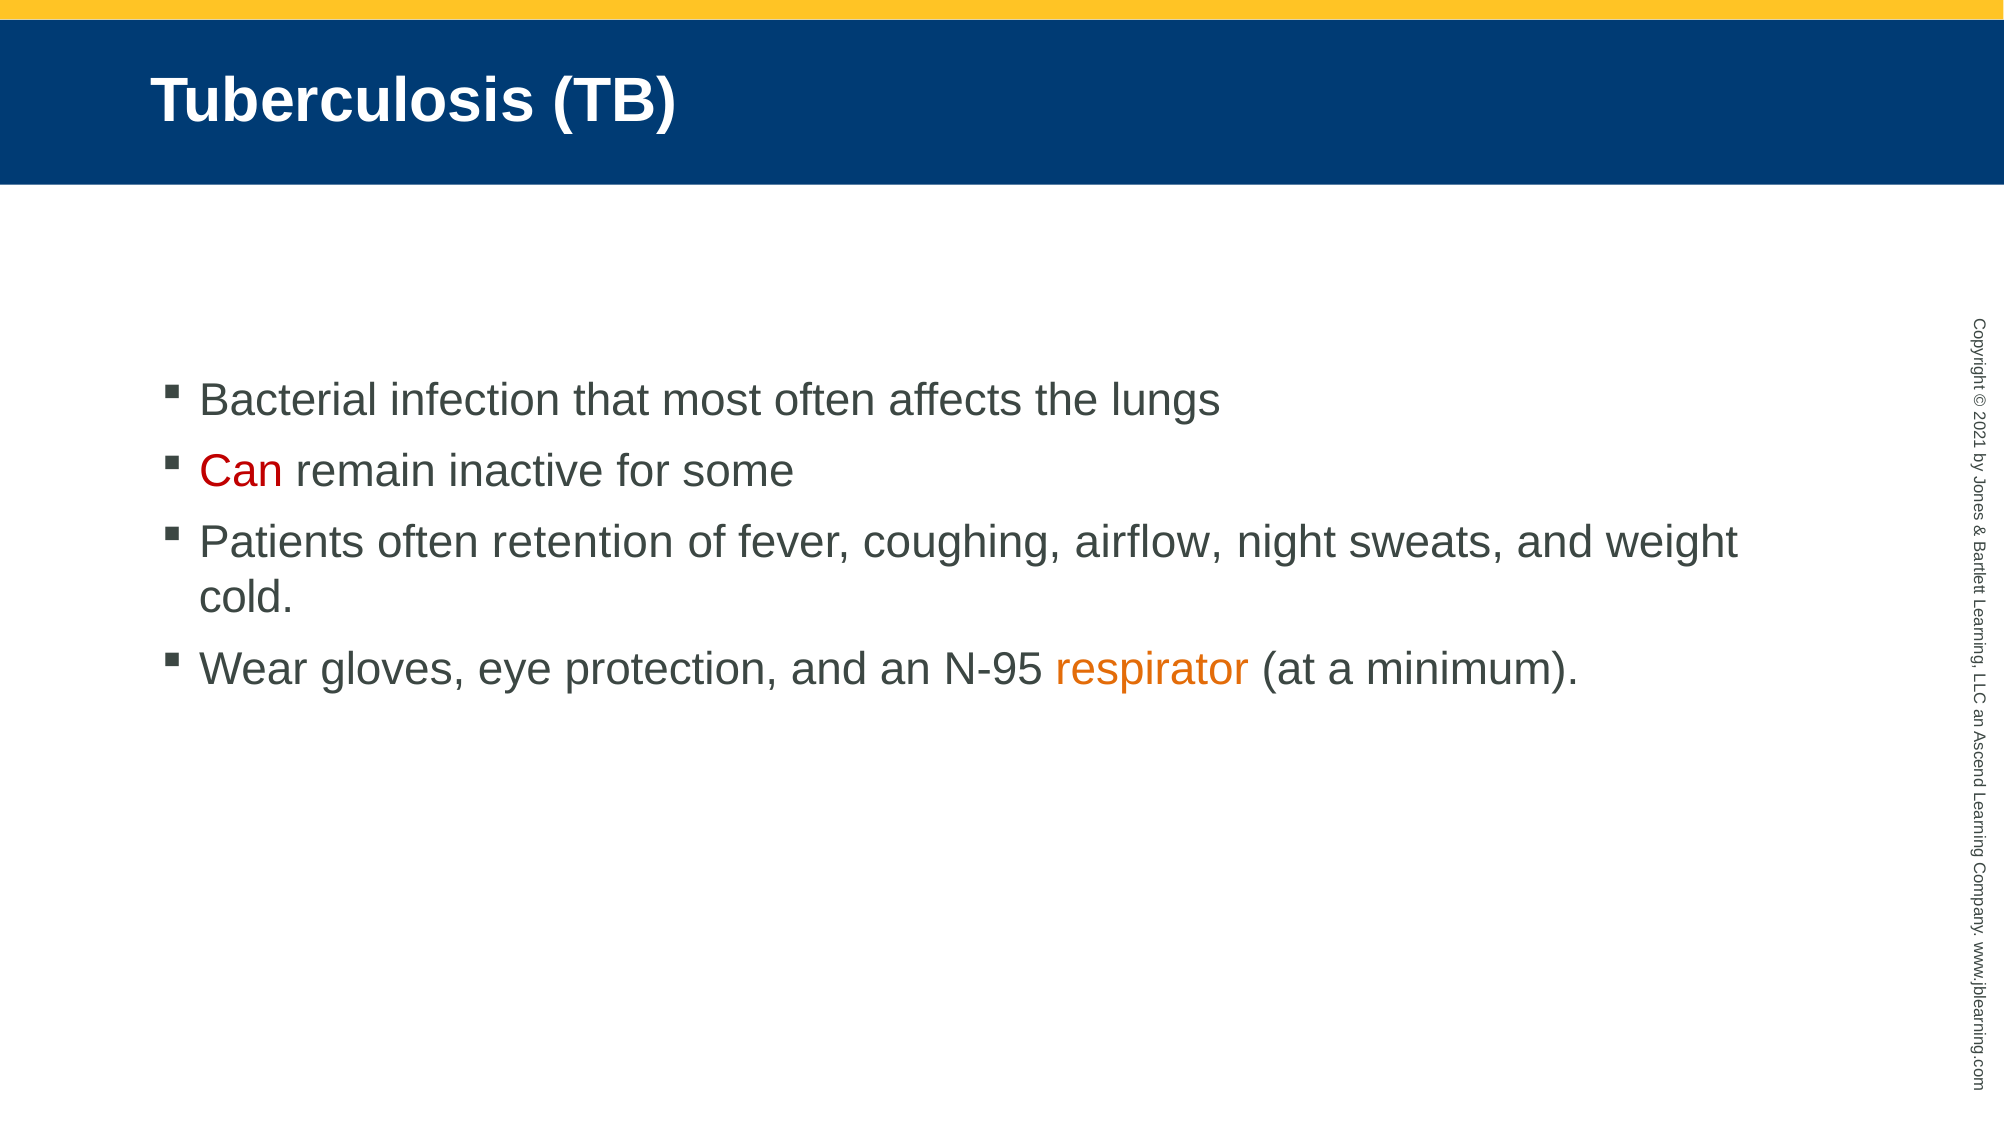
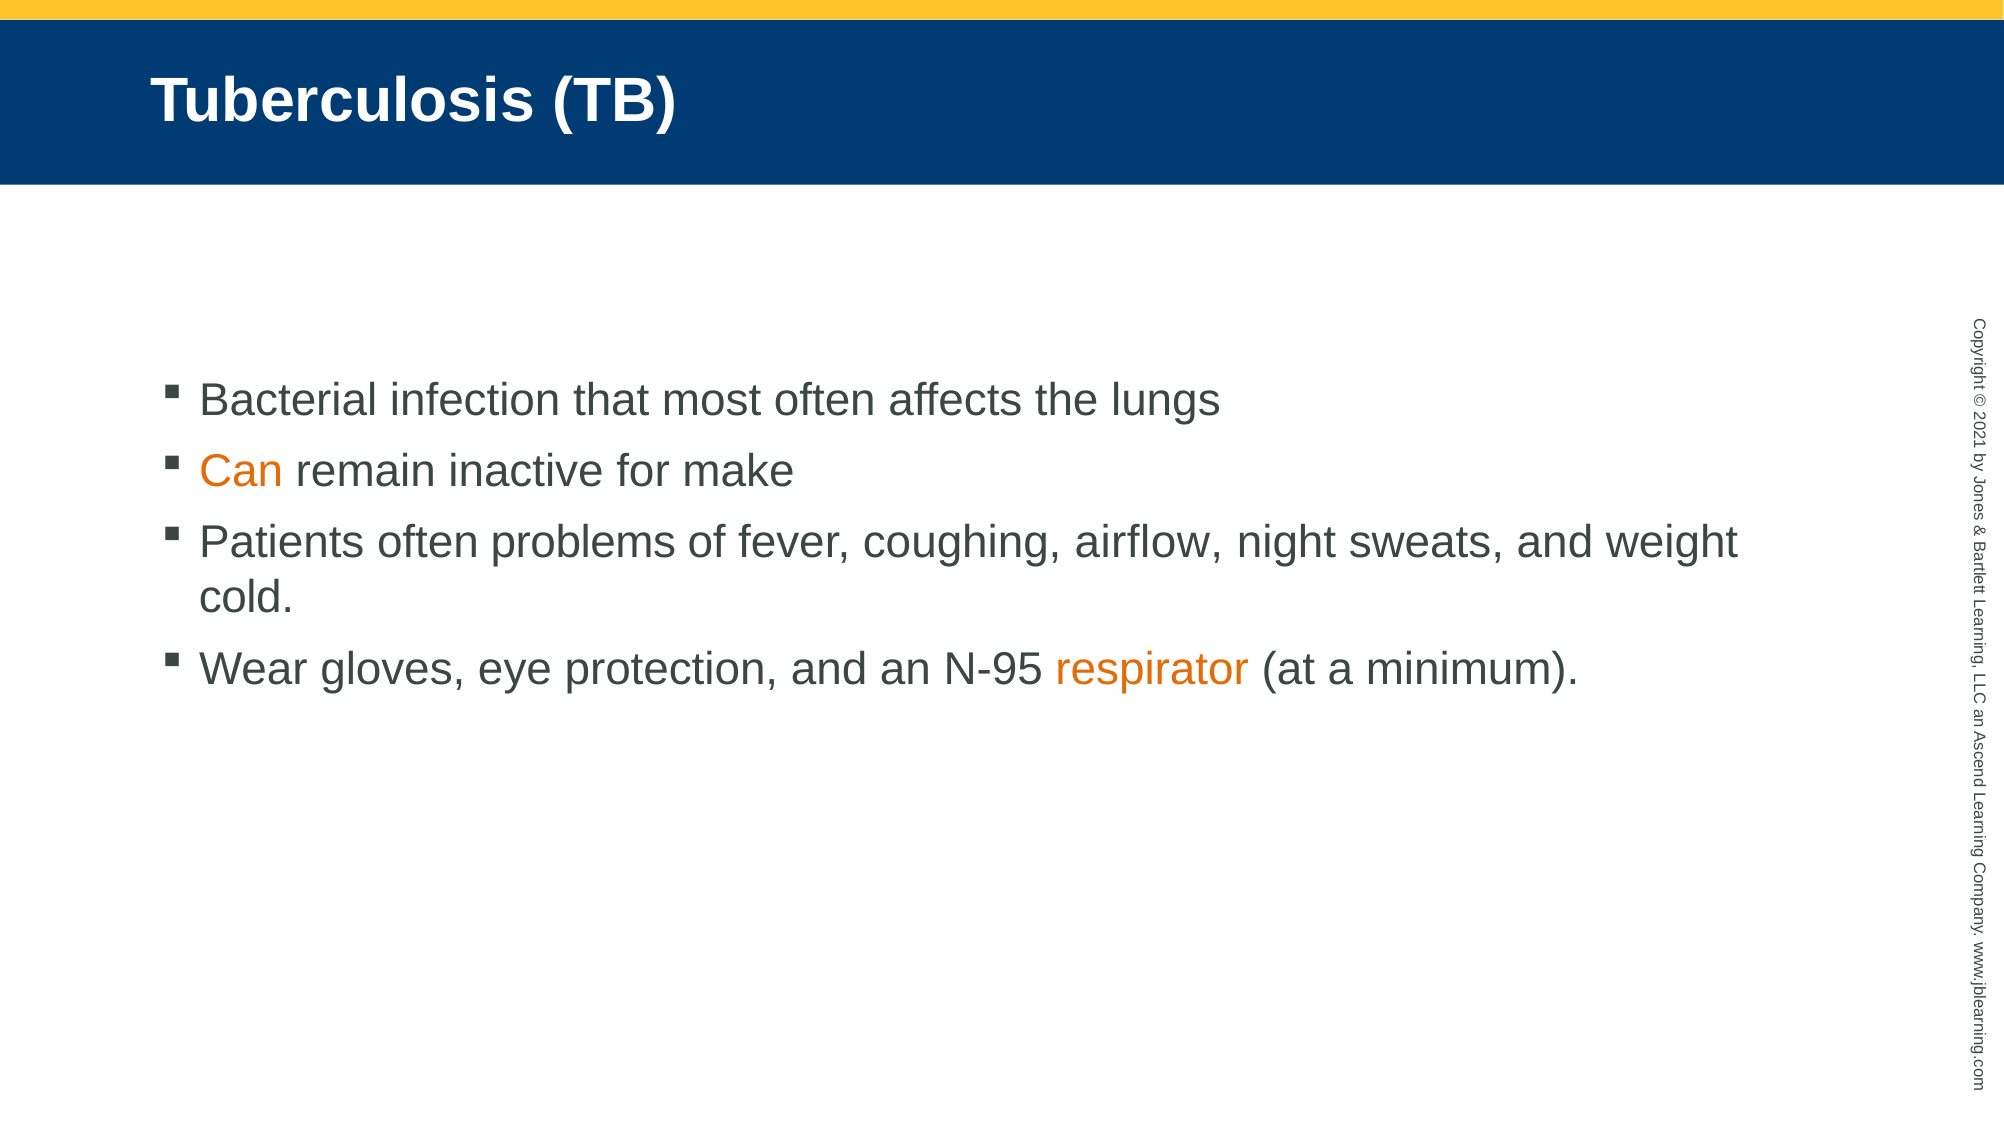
Can colour: red -> orange (241, 472)
some: some -> make (739, 472)
retention: retention -> problems (583, 543)
